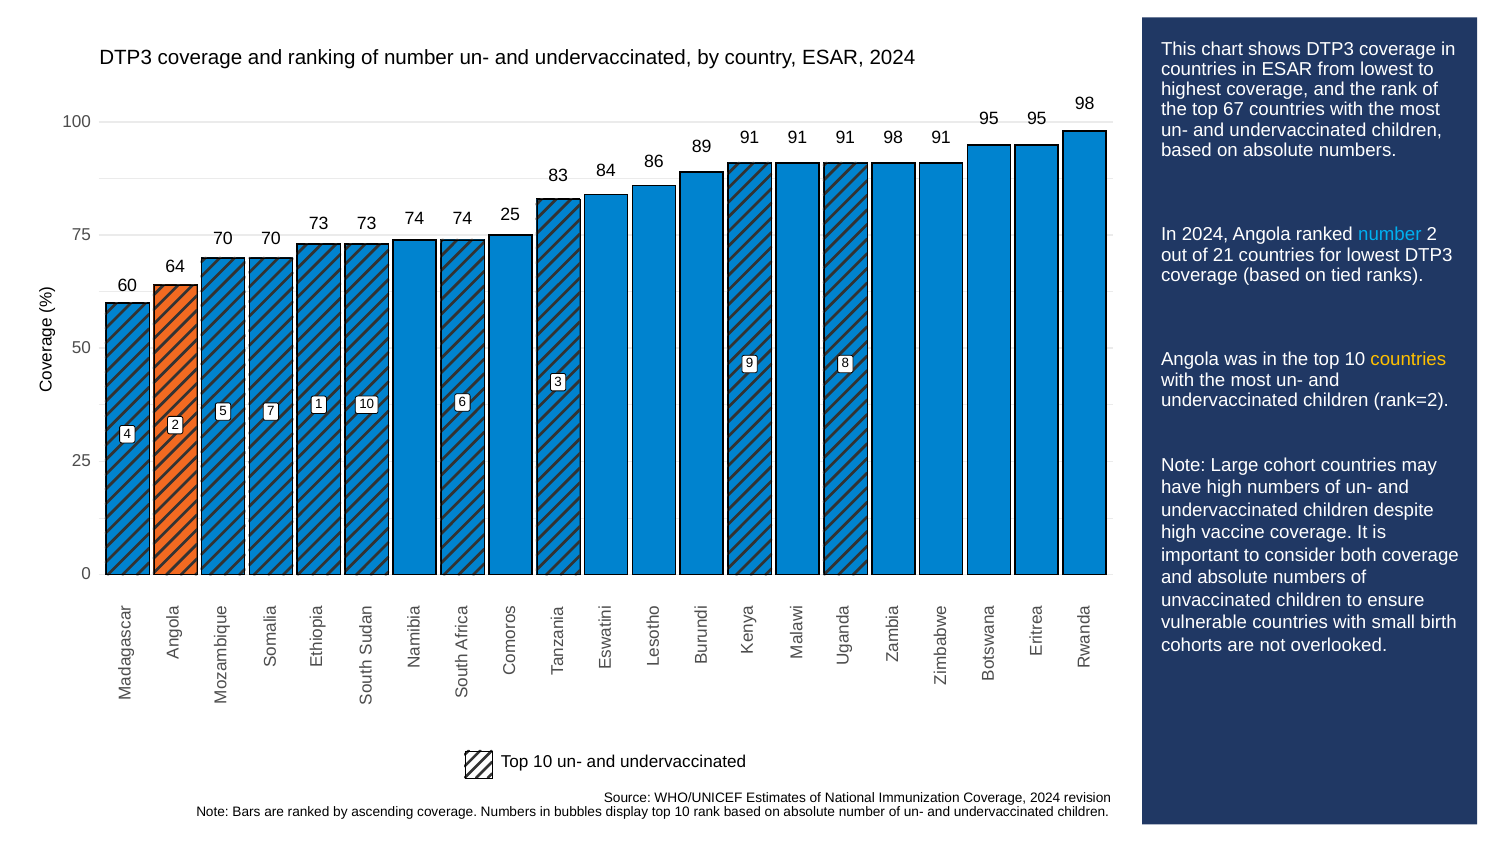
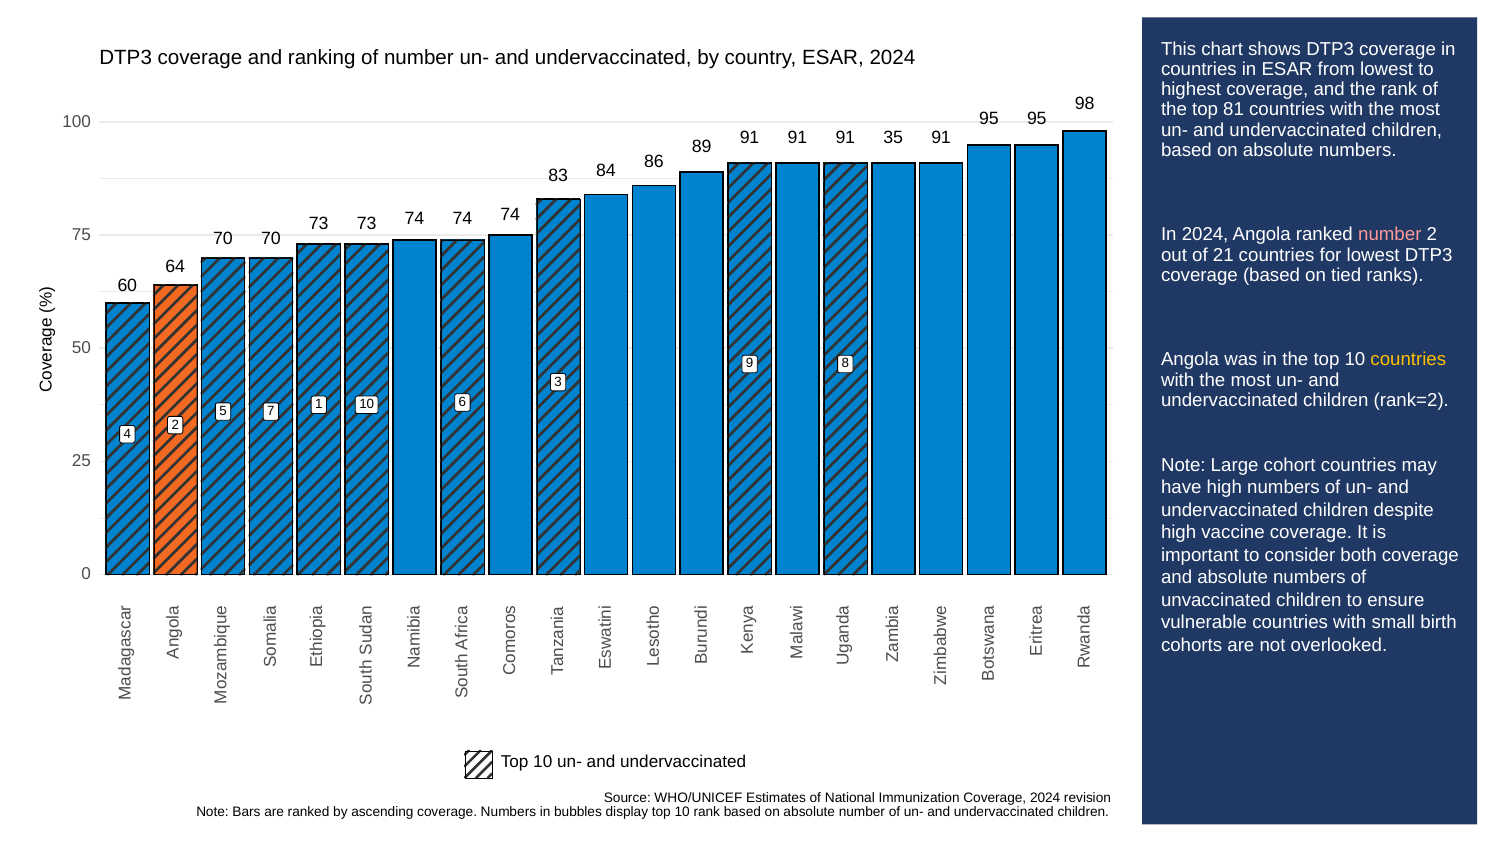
67: 67 -> 81 (1234, 110)
91 98: 98 -> 35 (893, 137)
25: 25 -> 74 (510, 214)
number colour: light blue -> pink (1390, 235)
